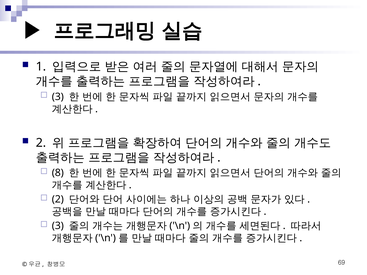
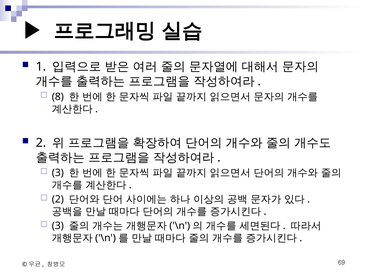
3: 3 -> 8 (58, 97)
8: 8 -> 3 (58, 173)
